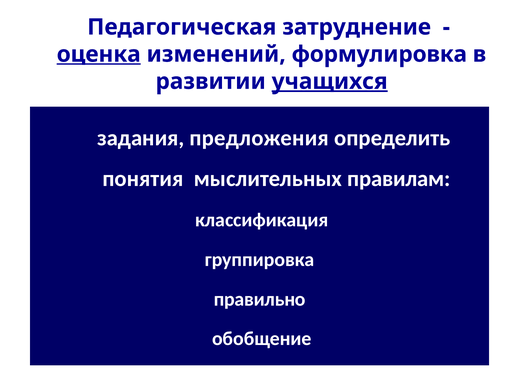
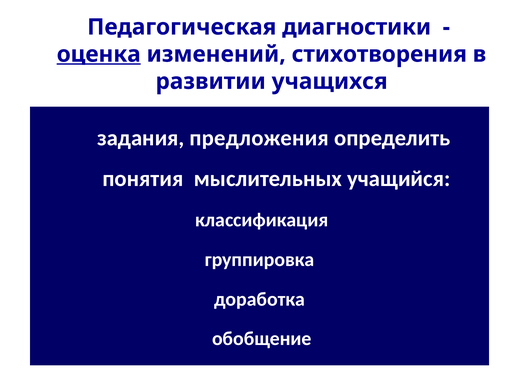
затруднение: затруднение -> диагностики (357, 27)
формулировка: формулировка -> стихотворения (379, 54)
учащихся underline: present -> none (330, 82)
правилам: правилам -> учащийся (399, 179)
правильно: правильно -> доработка (260, 300)
